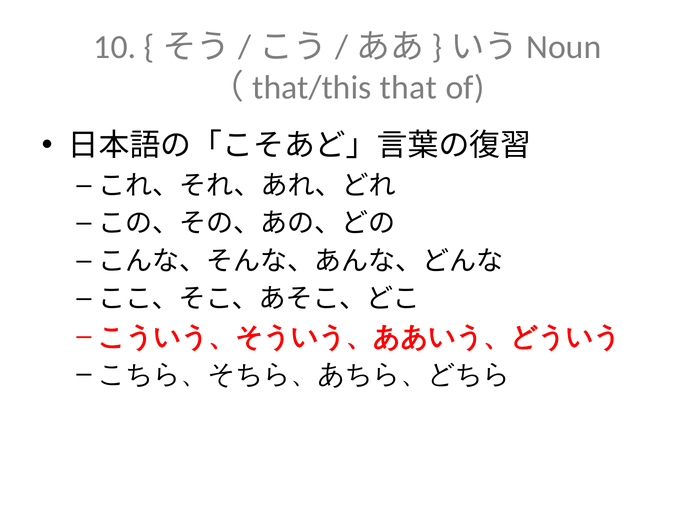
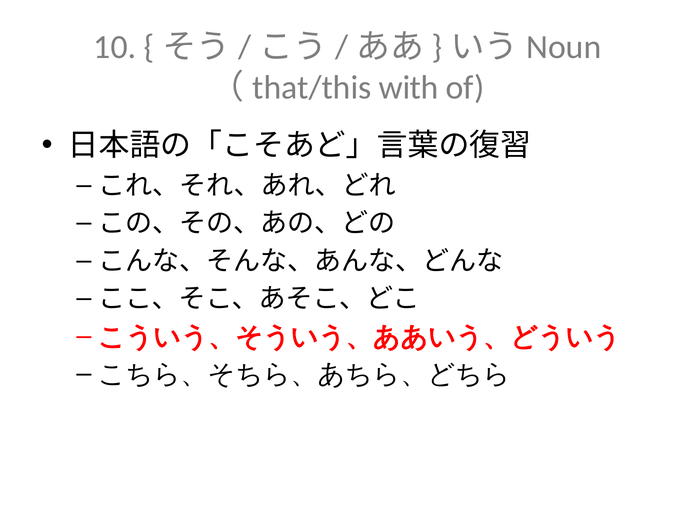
that: that -> with (409, 88)
